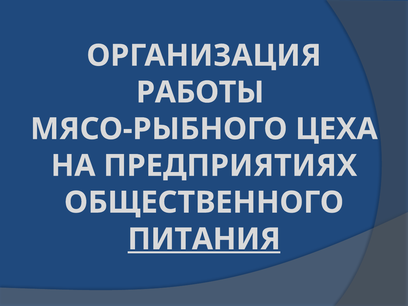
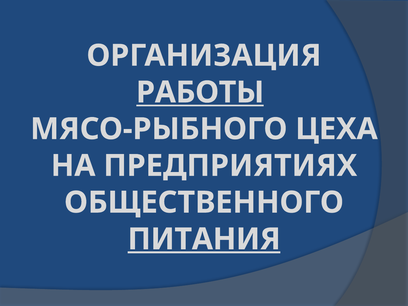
РАБОТЫ underline: none -> present (200, 92)
